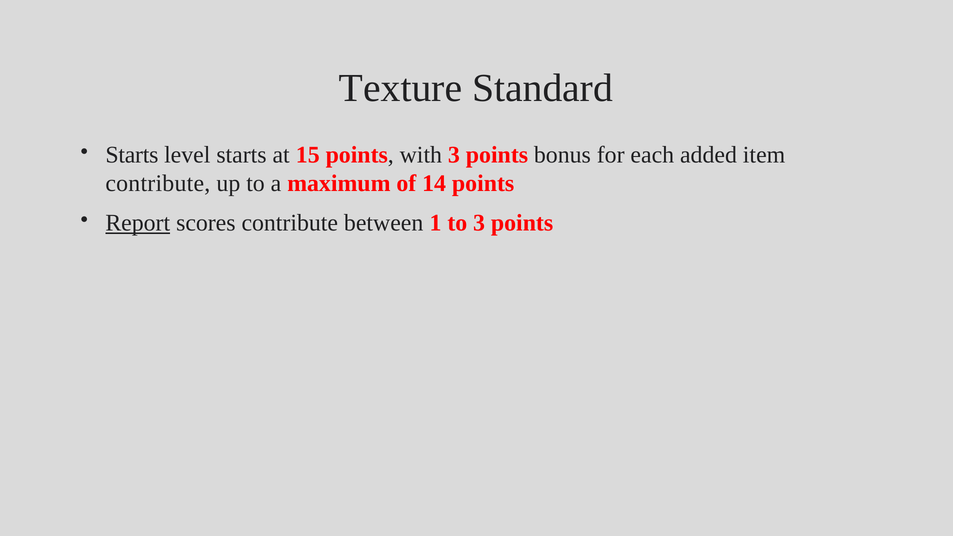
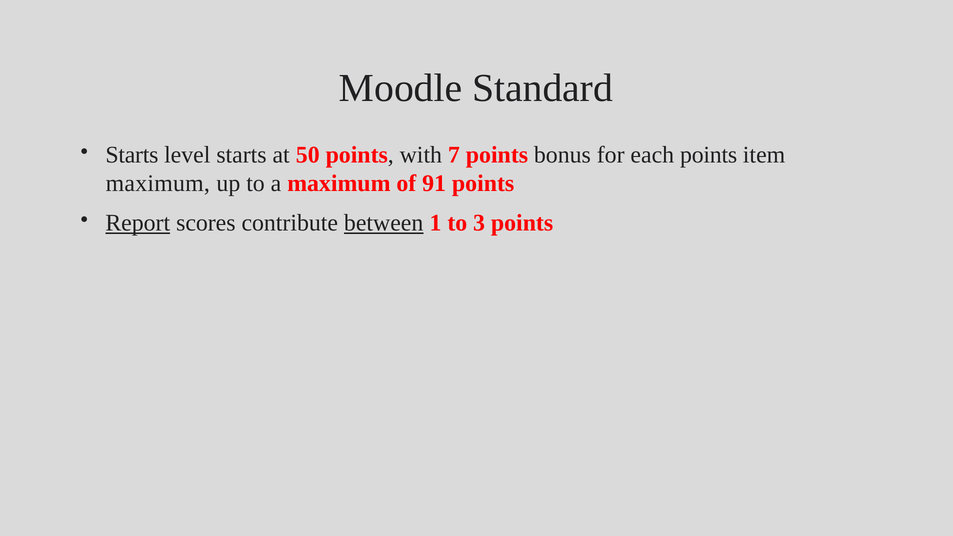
Texture: Texture -> Moodle (401, 88)
15: 15 -> 50 (308, 155)
with 3: 3 -> 7 (454, 155)
each added: added -> points (709, 155)
contribute: contribute -> maximum (158, 184)
14: 14 -> 91 (434, 184)
between underline: none -> present (384, 223)
